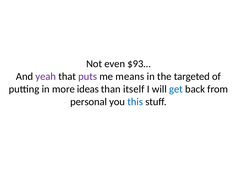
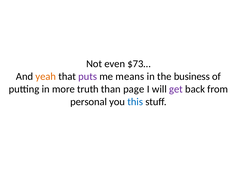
$93…: $93… -> $73… (139, 64)
yeah colour: purple -> orange (46, 76)
targeted: targeted -> business (192, 76)
ideas: ideas -> truth (88, 89)
itself: itself -> page (134, 89)
get colour: blue -> purple (176, 89)
